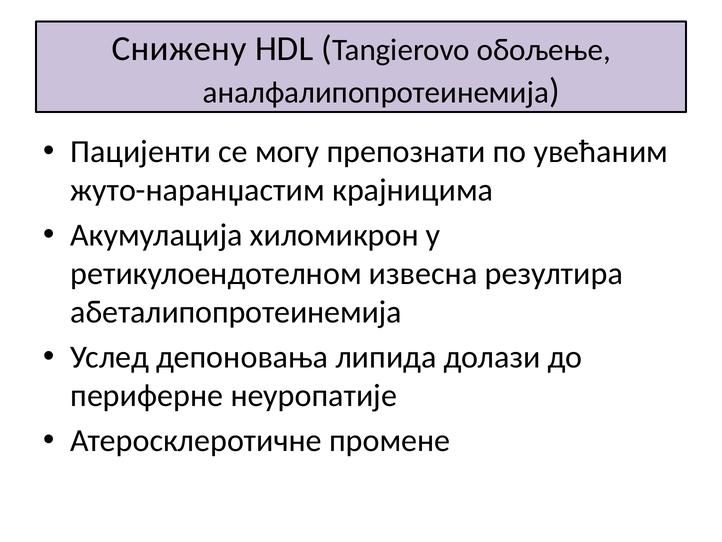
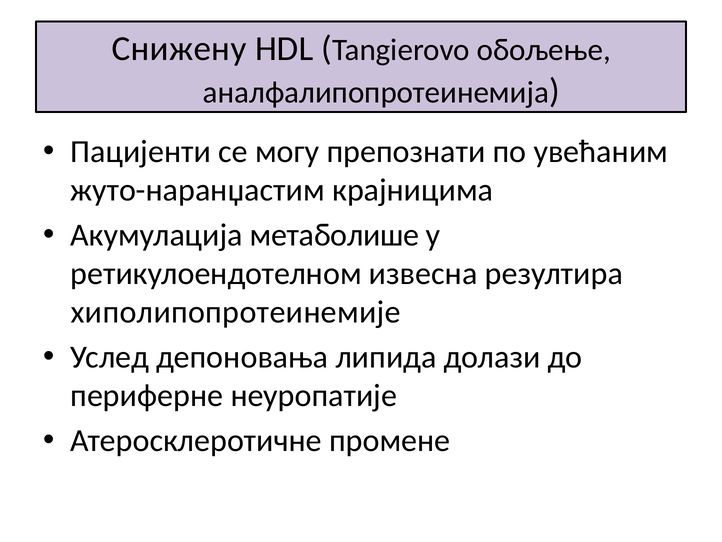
хиломикрон: хиломикрон -> метаболише (334, 235)
aбеталипопротеинемија: aбеталипопротеинемија -> хиполипопротеинемије (236, 312)
